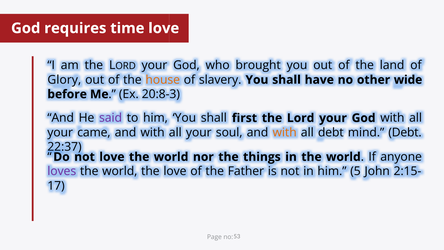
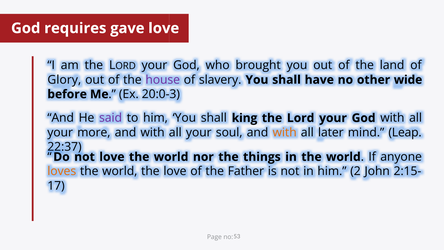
time: time -> gave (127, 28)
house colour: orange -> purple (163, 80)
20:8-3: 20:8-3 -> 20:0-3 (161, 94)
first: first -> king (245, 118)
came: came -> more (94, 133)
all debt: debt -> later (331, 133)
mind Debt: Debt -> Leap (405, 133)
loves colour: purple -> orange (62, 172)
him 5: 5 -> 2 (355, 172)
